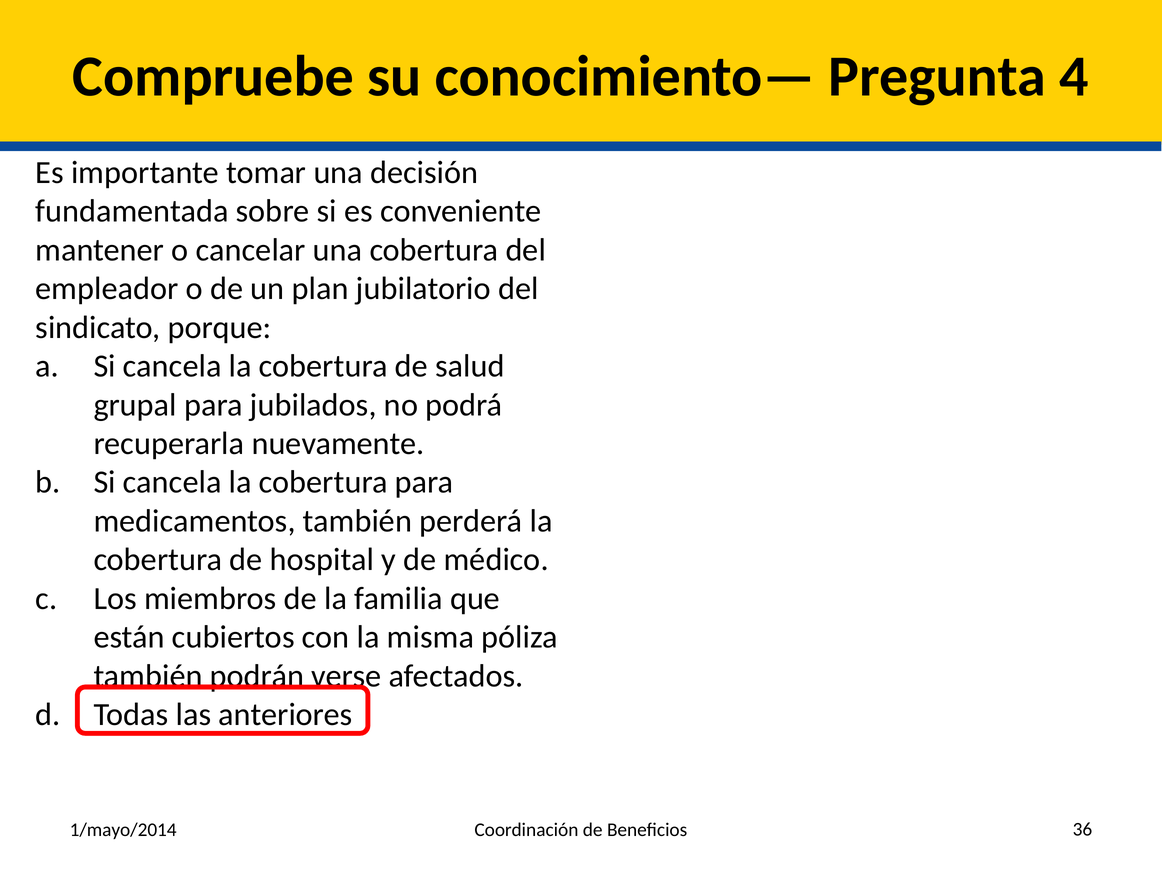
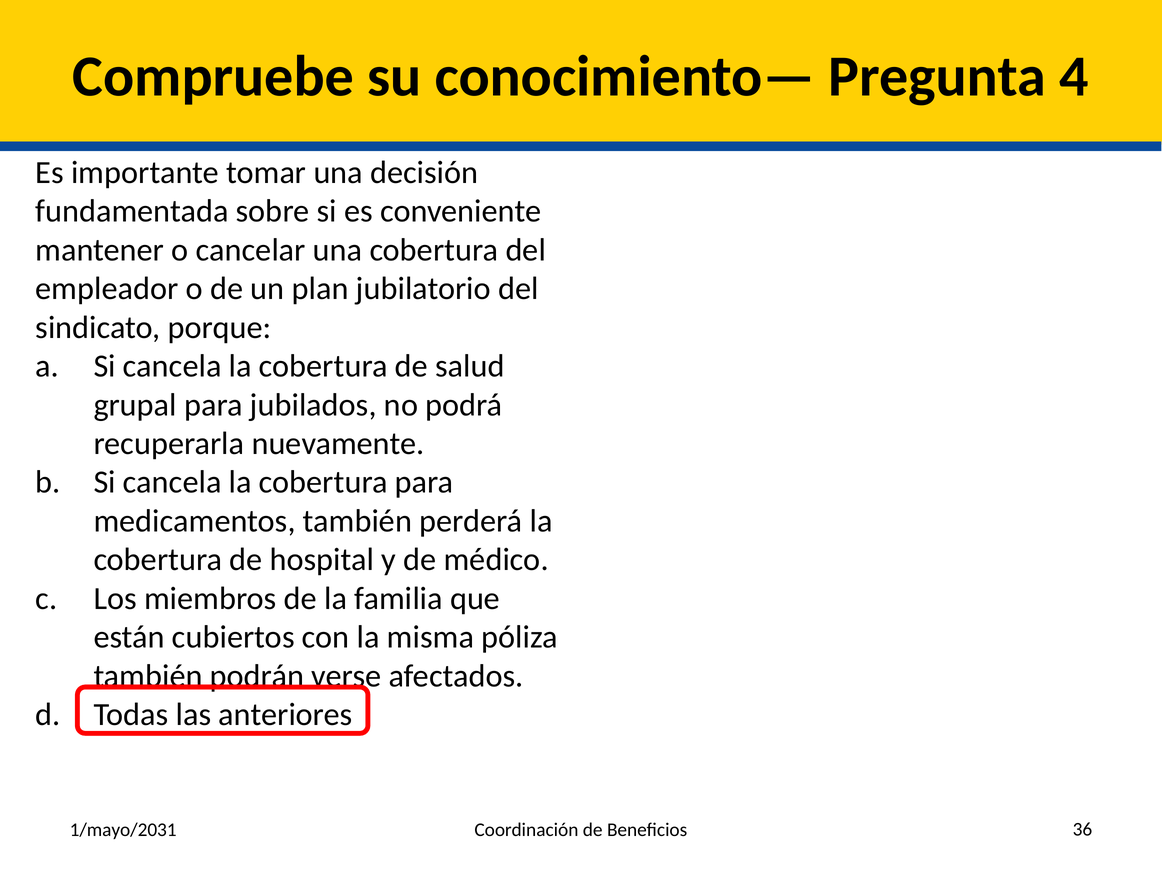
1/mayo/2014: 1/mayo/2014 -> 1/mayo/2031 (123, 830)
